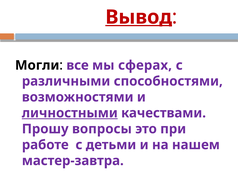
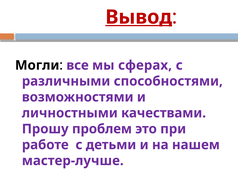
личностными underline: present -> none (70, 113)
вопросы: вопросы -> проблем (102, 129)
мастер-завтра: мастер-завтра -> мастер-лучше (73, 160)
